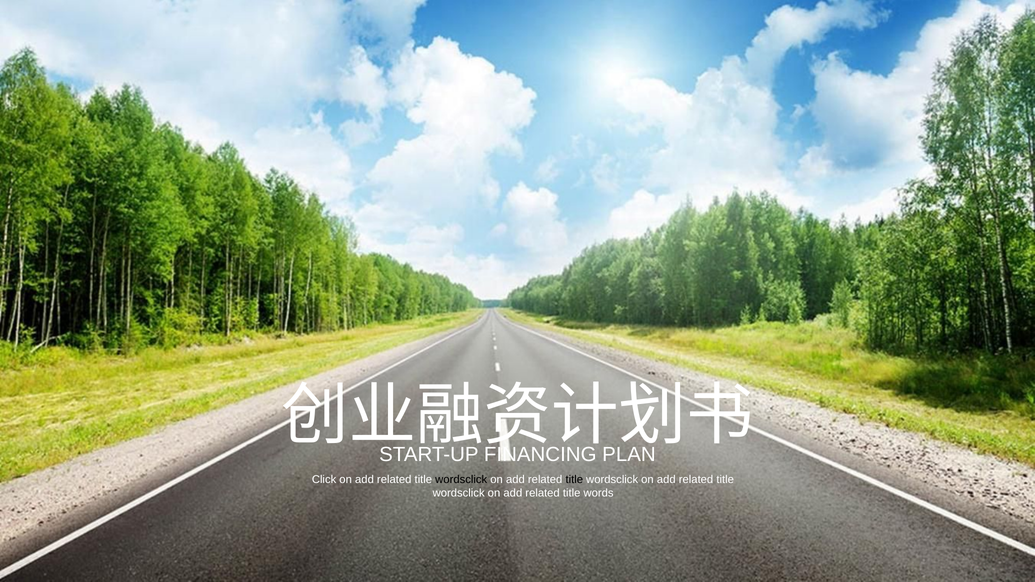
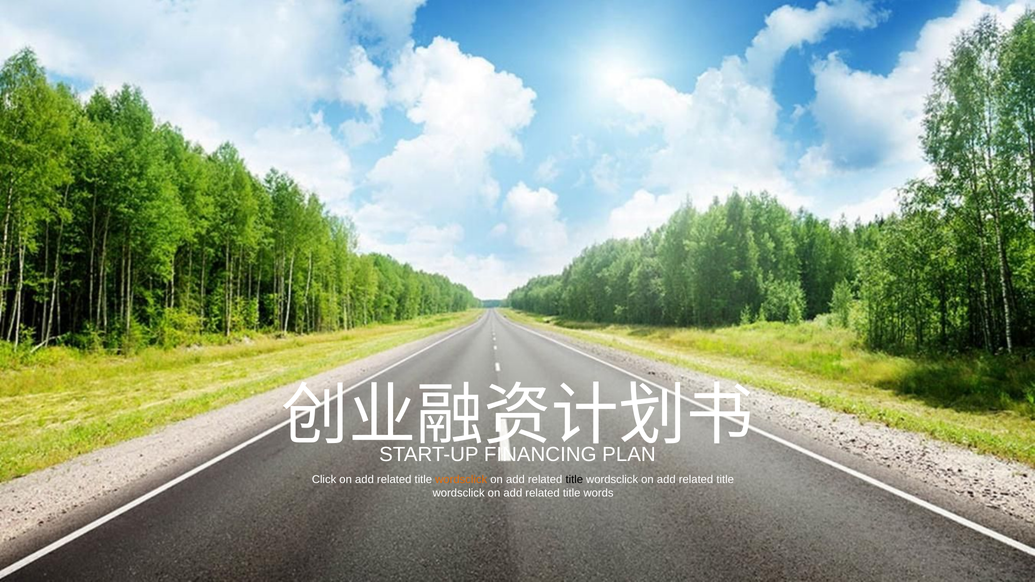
wordsclick colour: black -> orange (461, 479)
